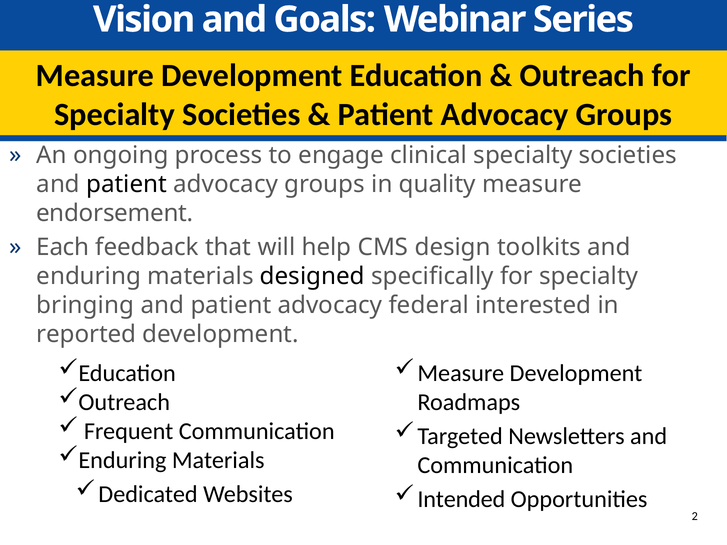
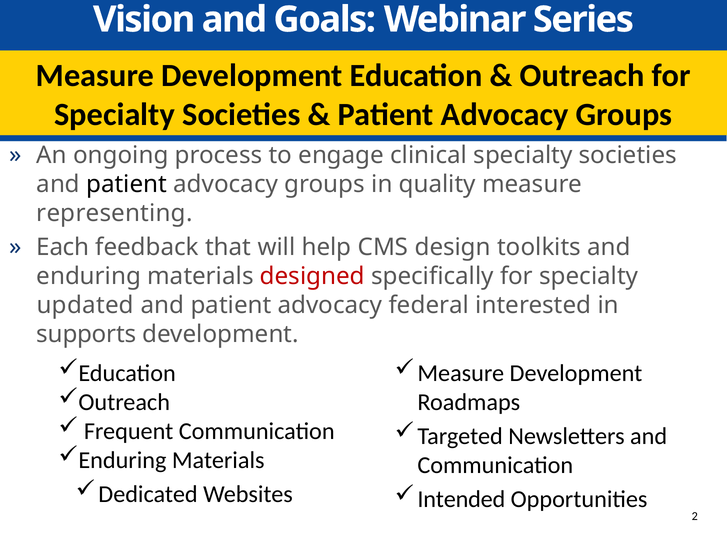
endorsement: endorsement -> representing (115, 213)
designed colour: black -> red (312, 276)
bringing: bringing -> updated (85, 305)
reported: reported -> supports (86, 334)
